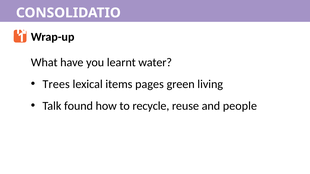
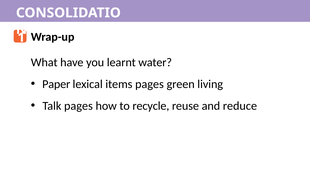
Trees: Trees -> Paper (56, 84)
Talk found: found -> pages (78, 106)
people: people -> reduce (240, 106)
